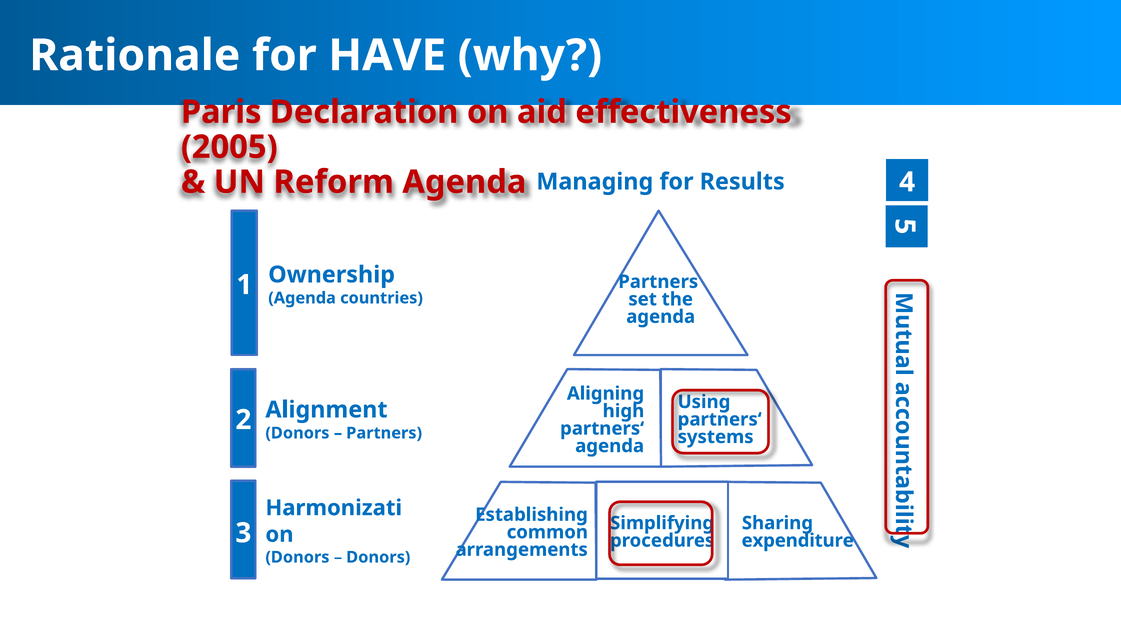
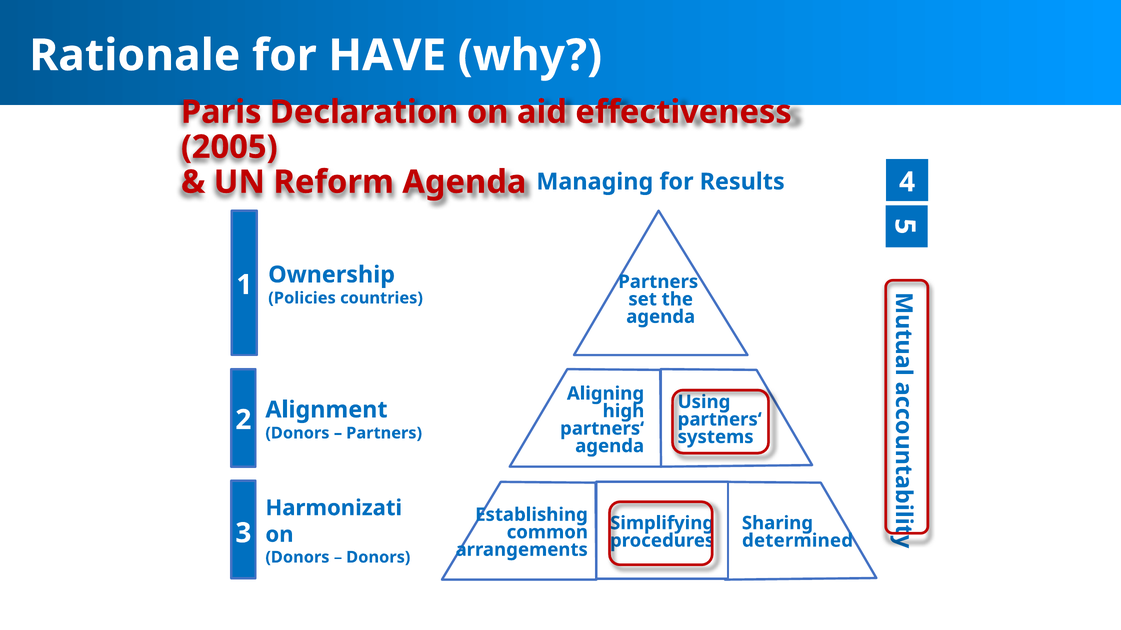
Agenda: Agenda -> Policies (302, 298)
expenditure: expenditure -> determined (797, 541)
